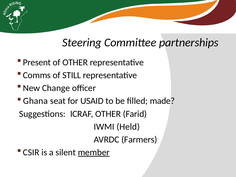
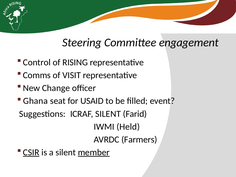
partnerships: partnerships -> engagement (189, 42)
Present: Present -> Control (37, 62)
of OTHER: OTHER -> RISING (75, 62)
STILL: STILL -> VISIT (72, 75)
made: made -> event (162, 101)
ICRAF OTHER: OTHER -> SILENT (108, 114)
CSIR underline: none -> present (31, 152)
